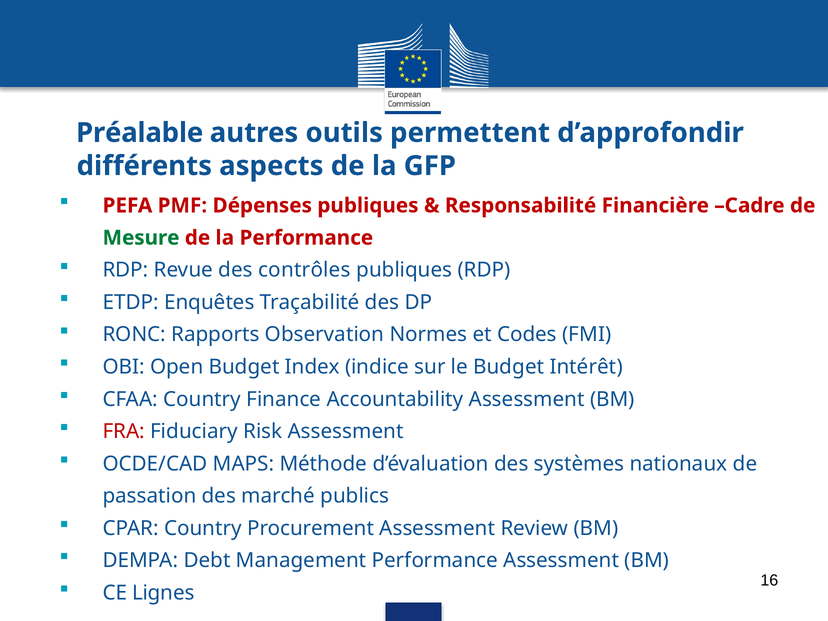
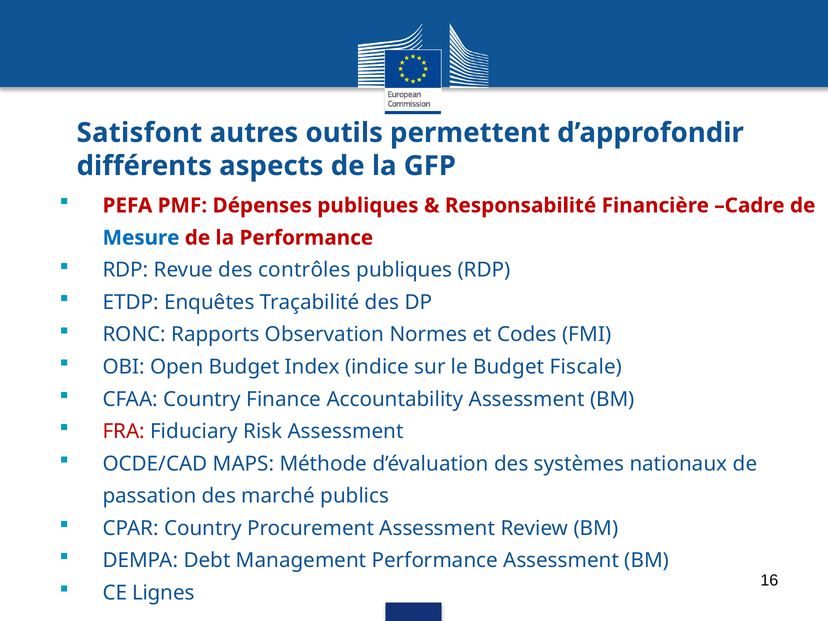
Préalable: Préalable -> Satisfont (139, 133)
Mesure colour: green -> blue (141, 238)
Intérêt: Intérêt -> Fiscale (586, 367)
